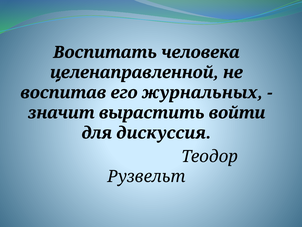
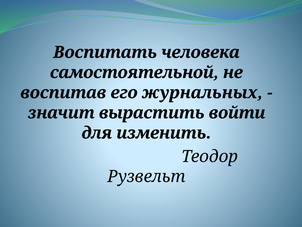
целенаправленной: целенаправленной -> самостоятельной (134, 72)
дискуссия: дискуссия -> изменить (164, 133)
